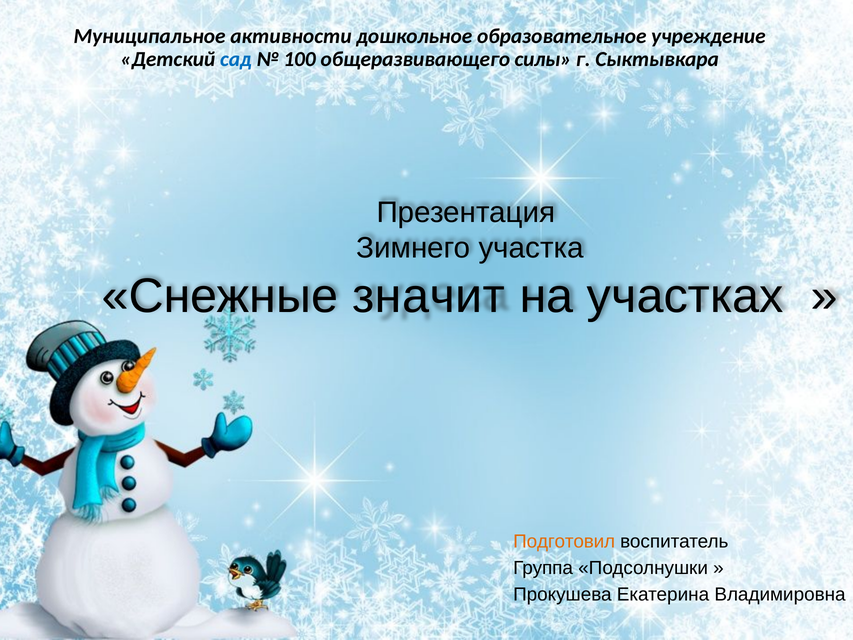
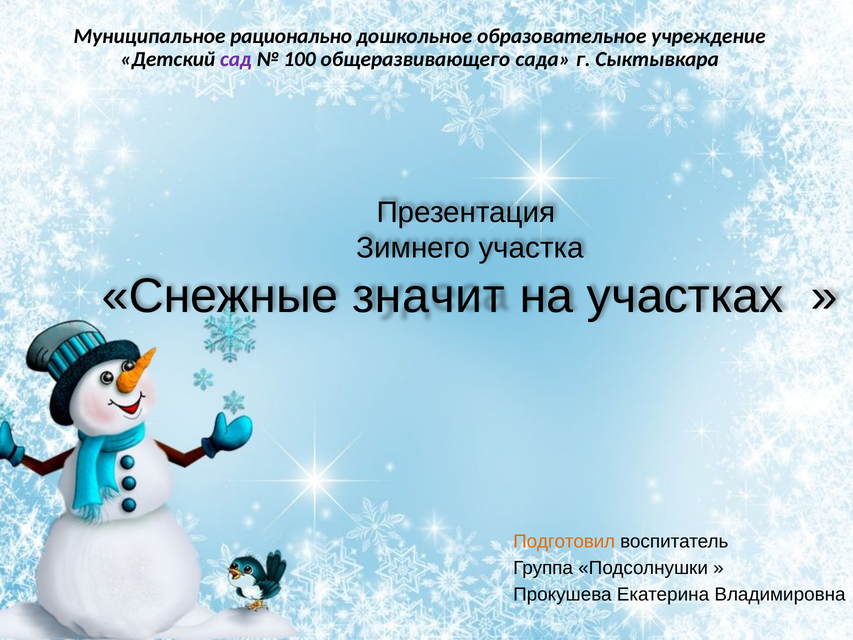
активности: активности -> рационально (291, 36)
сад colour: blue -> purple (236, 59)
силы: силы -> сада (543, 59)
